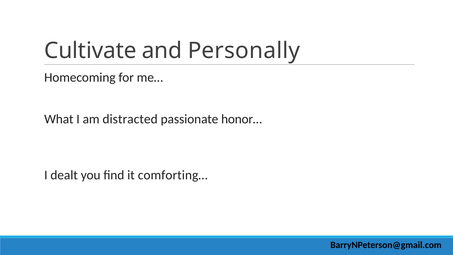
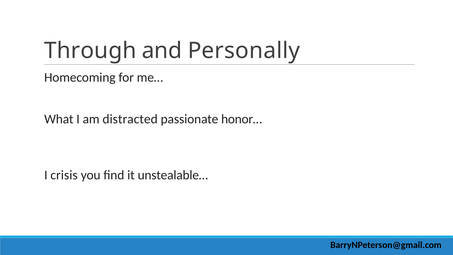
Cultivate: Cultivate -> Through (90, 51)
dealt: dealt -> crisis (64, 175)
comforting…: comforting… -> unstealable… (173, 175)
